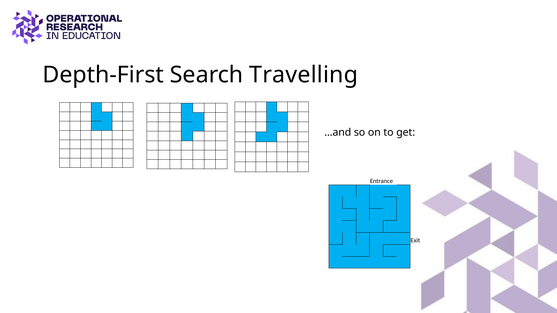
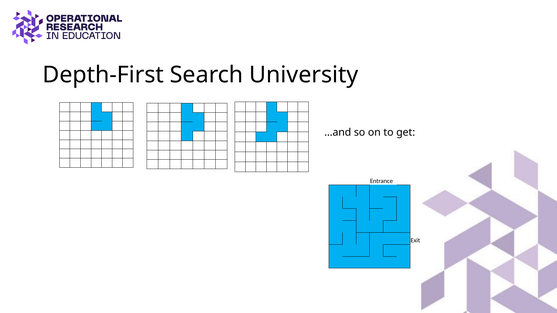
Travelling: Travelling -> University (304, 75)
